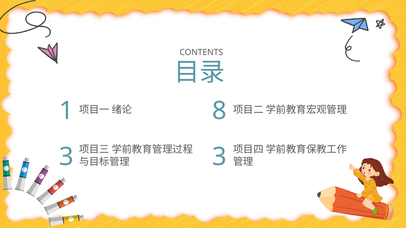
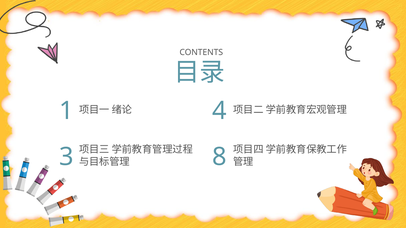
8: 8 -> 4 (219, 111)
3 3: 3 -> 8 (219, 157)
